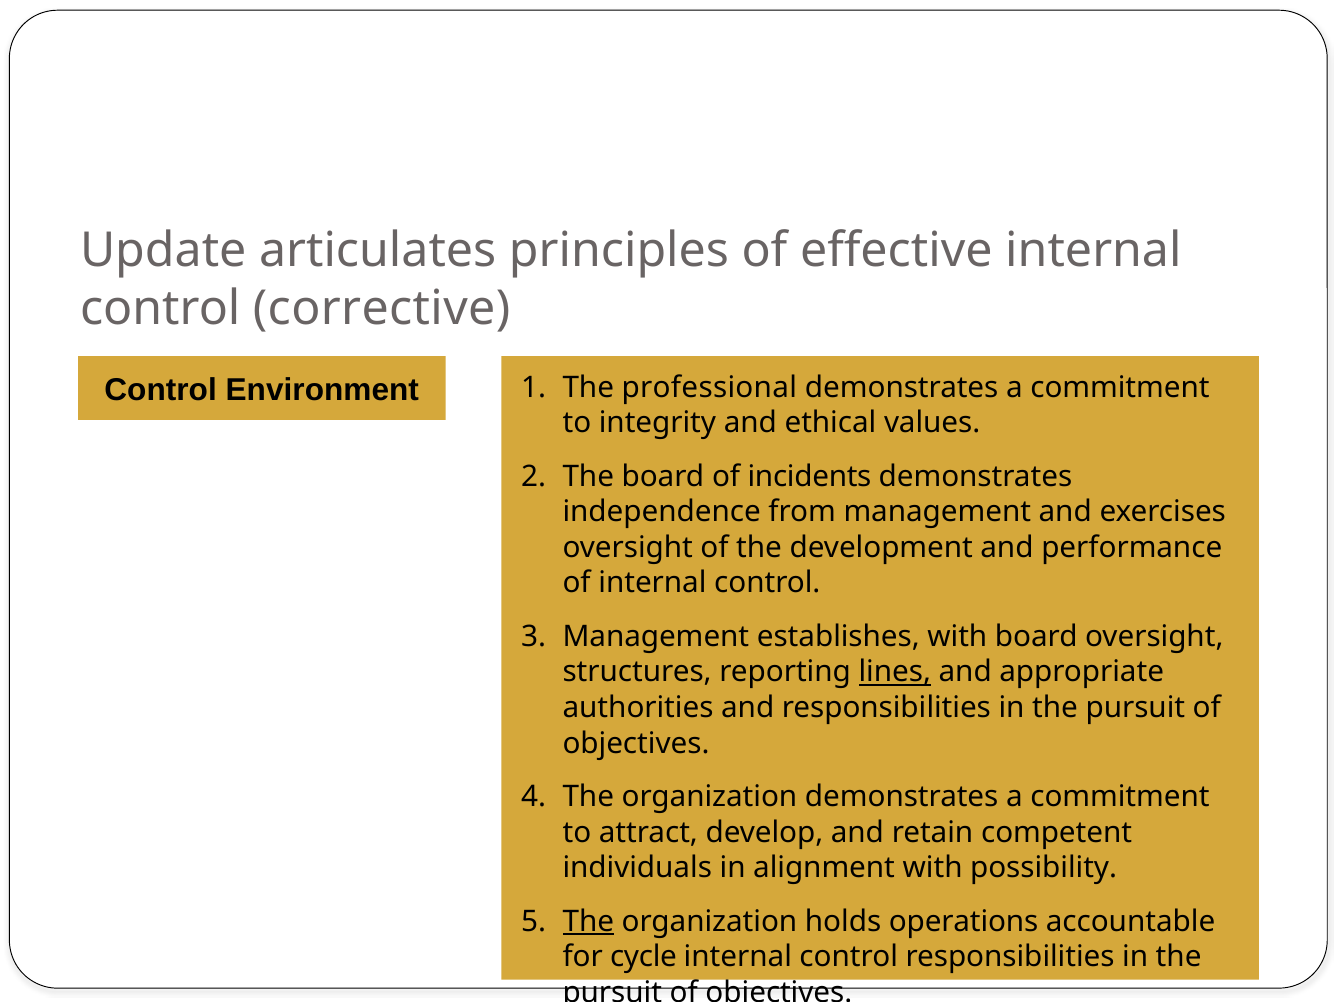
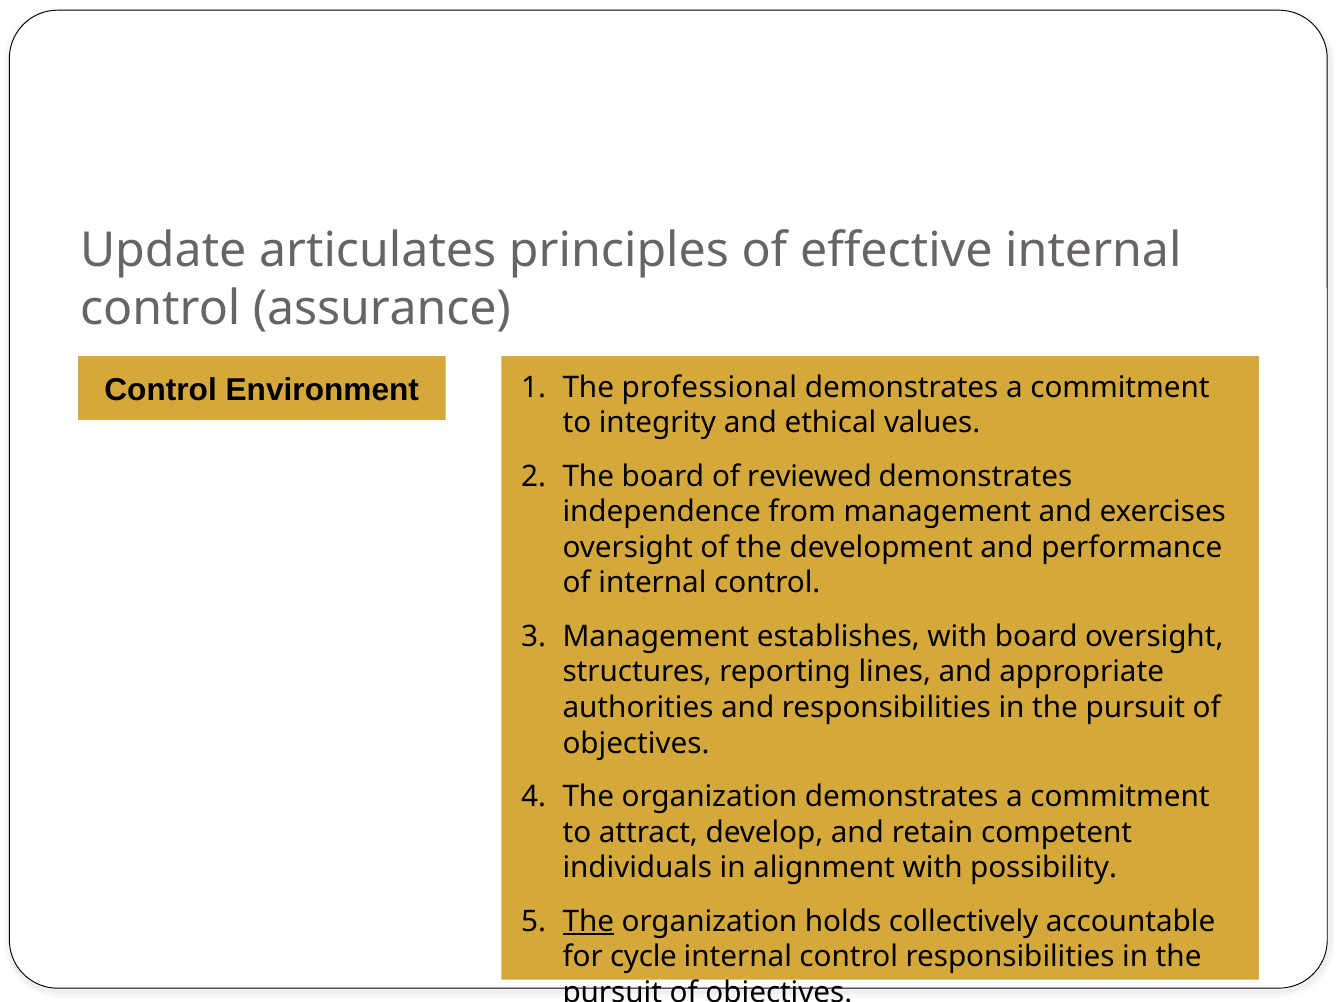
corrective: corrective -> assurance (382, 308)
incidents: incidents -> reviewed (810, 477)
lines underline: present -> none (895, 673)
operations: operations -> collectively (964, 922)
